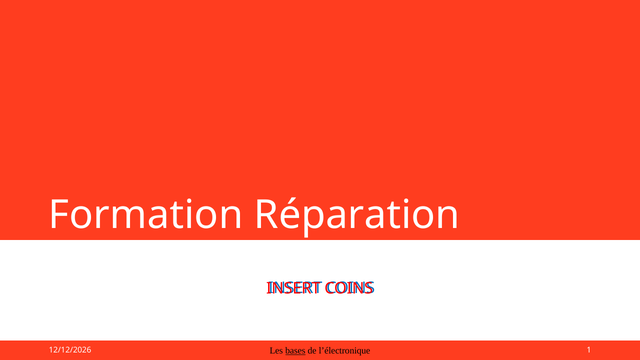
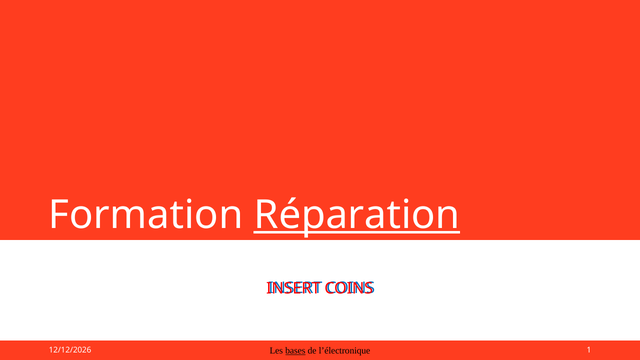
Réparation underline: none -> present (357, 215)
